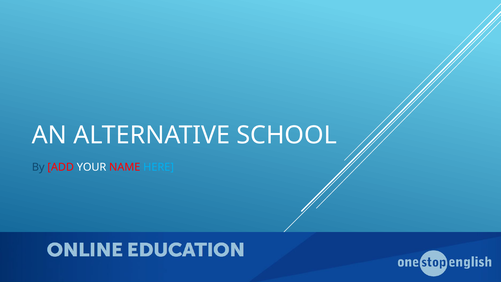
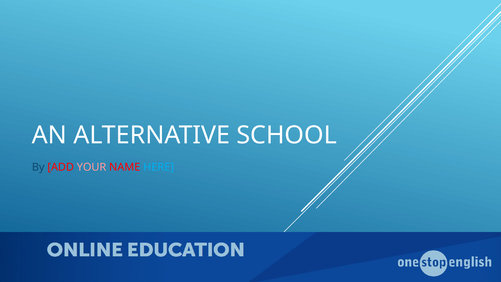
YOUR colour: white -> pink (92, 167)
